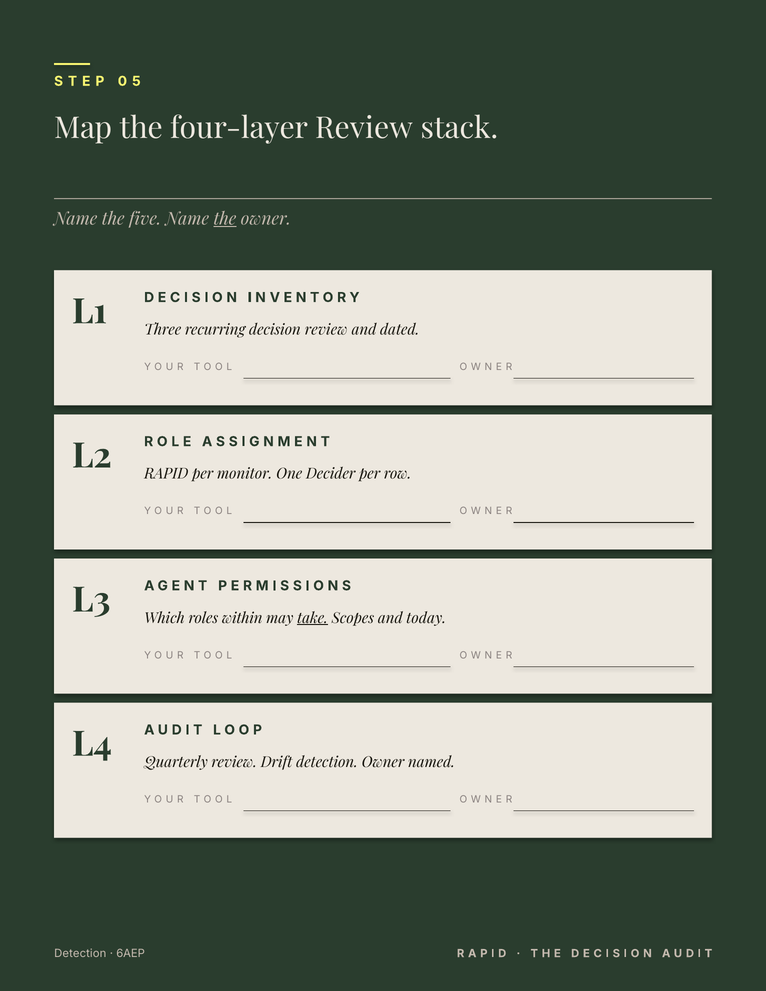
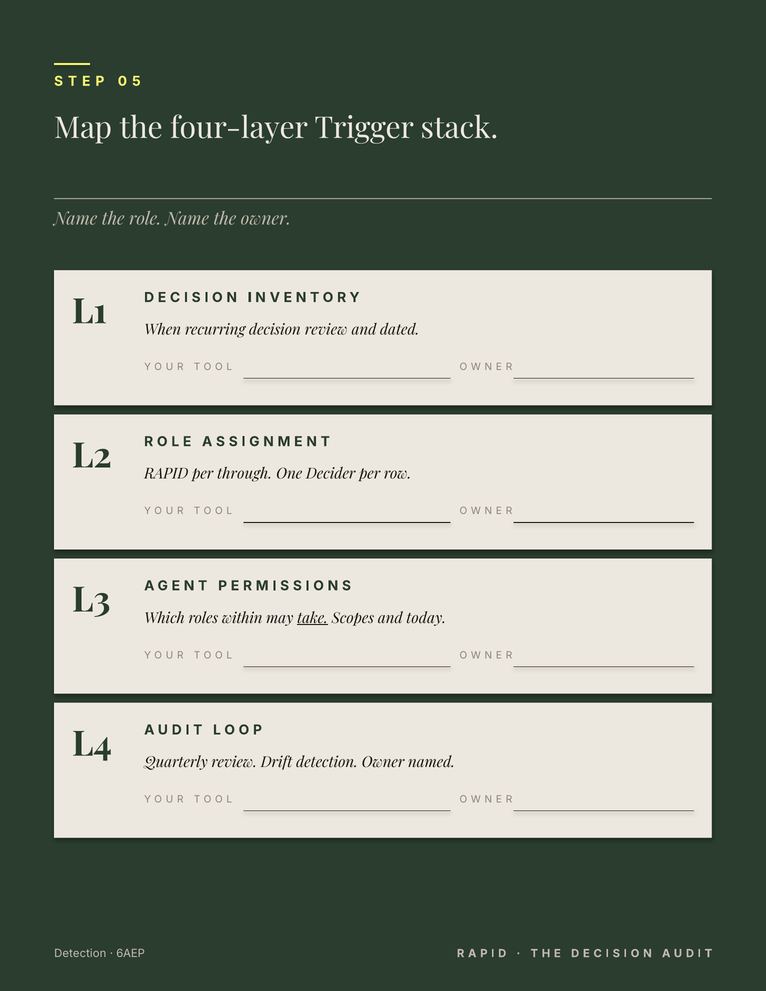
four-layer Review: Review -> Trigger (364, 128)
five: five -> role (145, 219)
the underline: present -> none (225, 219)
Three: Three -> When (163, 330)
monitor: monitor -> through (245, 474)
